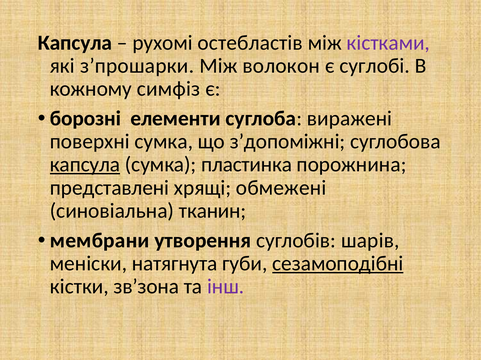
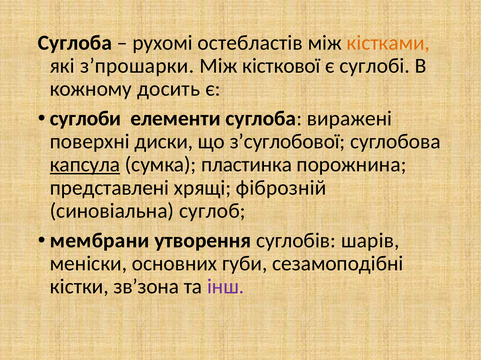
Капсула: Капсула -> Суглоба (75, 43)
кістками colour: purple -> orange (388, 43)
волокон: волокон -> кісткової (281, 66)
симфіз: симфіз -> досить (169, 89)
борозні: борозні -> суглоби (86, 119)
поверхні сумка: сумка -> диски (164, 142)
з’допоміжні: з’допоміжні -> з’суглобової (288, 142)
обмежені: обмежені -> фіброзній (281, 188)
тканин: тканин -> суглоб (212, 211)
натягнута: натягнута -> основних (175, 264)
сезамоподібні underline: present -> none (338, 264)
